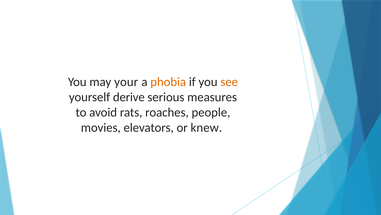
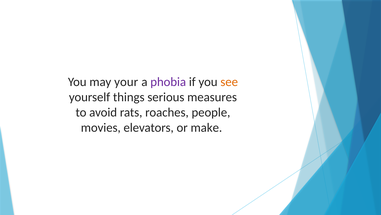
phobia colour: orange -> purple (168, 82)
derive: derive -> things (129, 97)
knew: knew -> make (206, 127)
